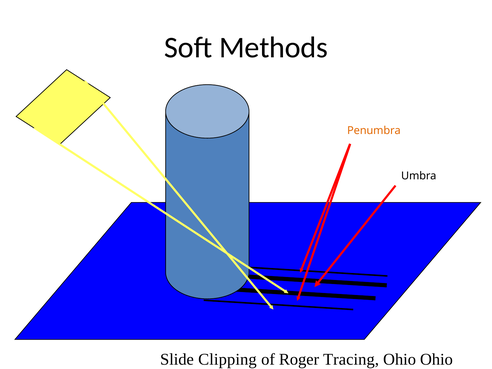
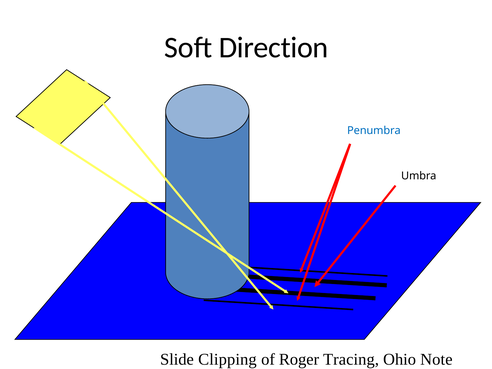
Methods: Methods -> Direction (274, 48)
Penumbra colour: orange -> blue (374, 130)
Ohio Ohio: Ohio -> Note (436, 359)
